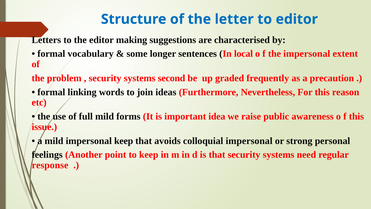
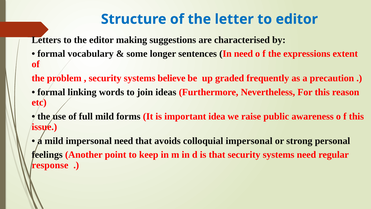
In local: local -> need (243, 54)
the impersonal: impersonal -> expressions (307, 54)
second: second -> believe (172, 78)
impersonal keep: keep -> need (124, 141)
